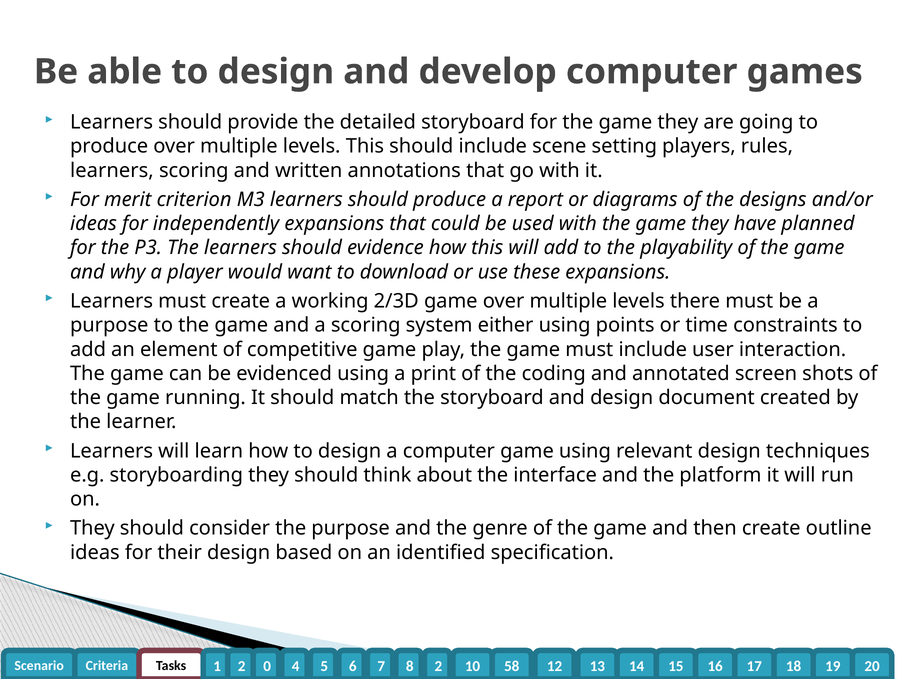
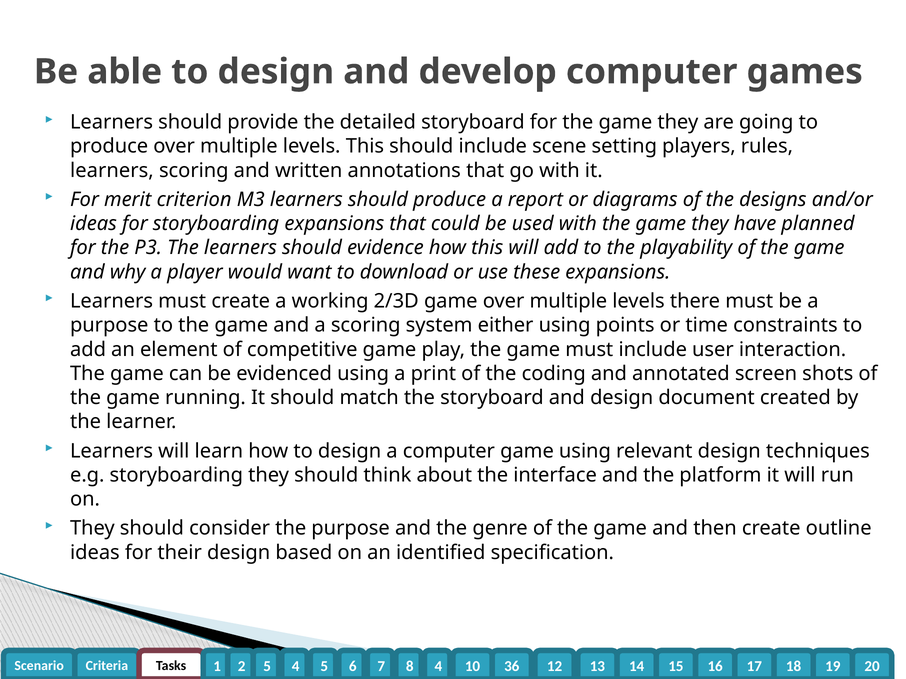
for independently: independently -> storyboarding (216, 224)
2 0: 0 -> 5 (267, 667)
8 2: 2 -> 4 (438, 667)
58: 58 -> 36 (512, 667)
